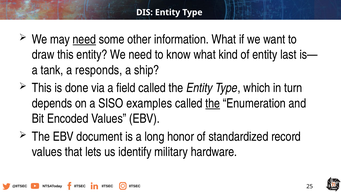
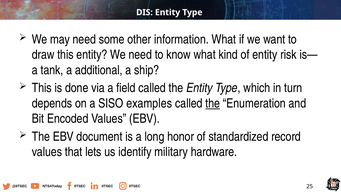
need underline: present -> none (84, 39)
last: last -> risk (288, 55)
responds: responds -> additional (99, 70)
